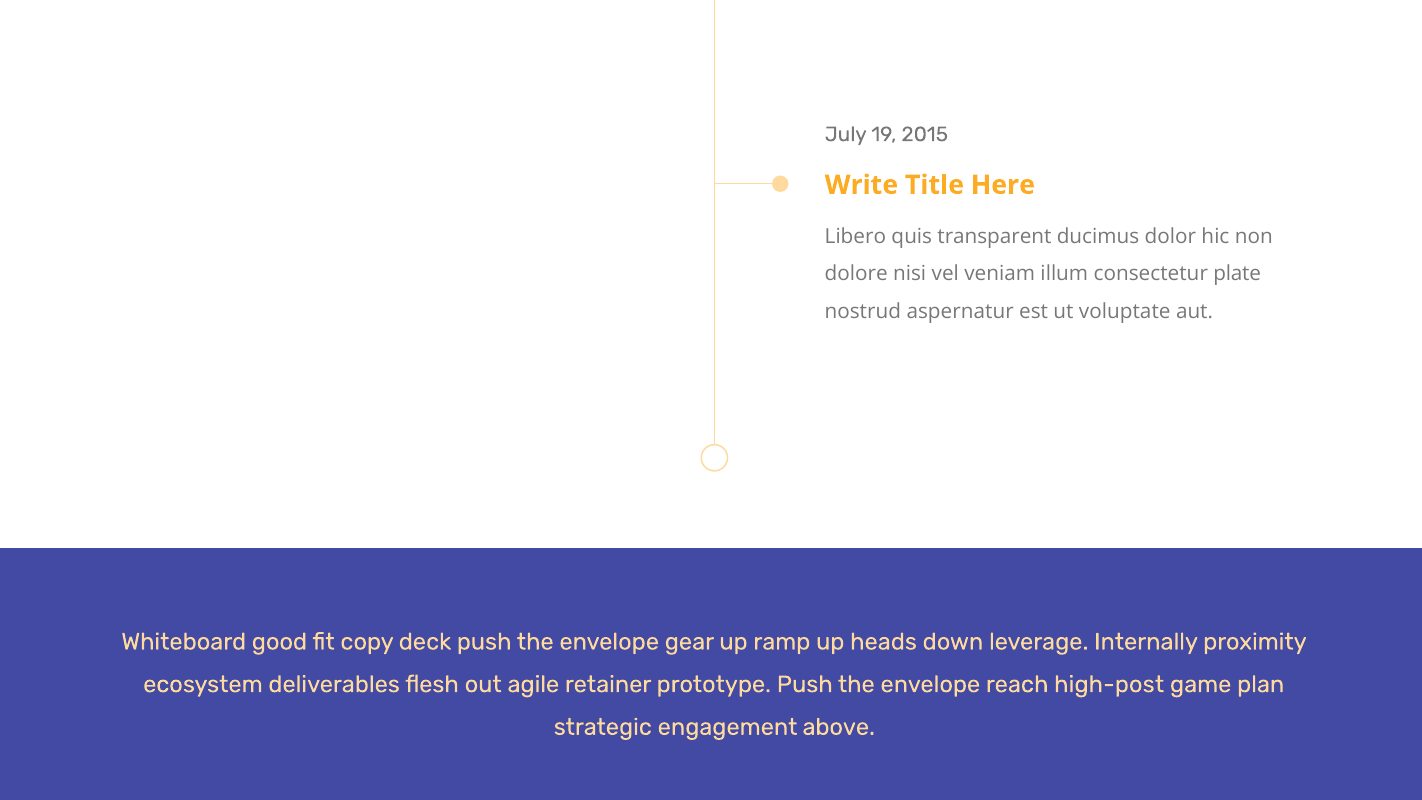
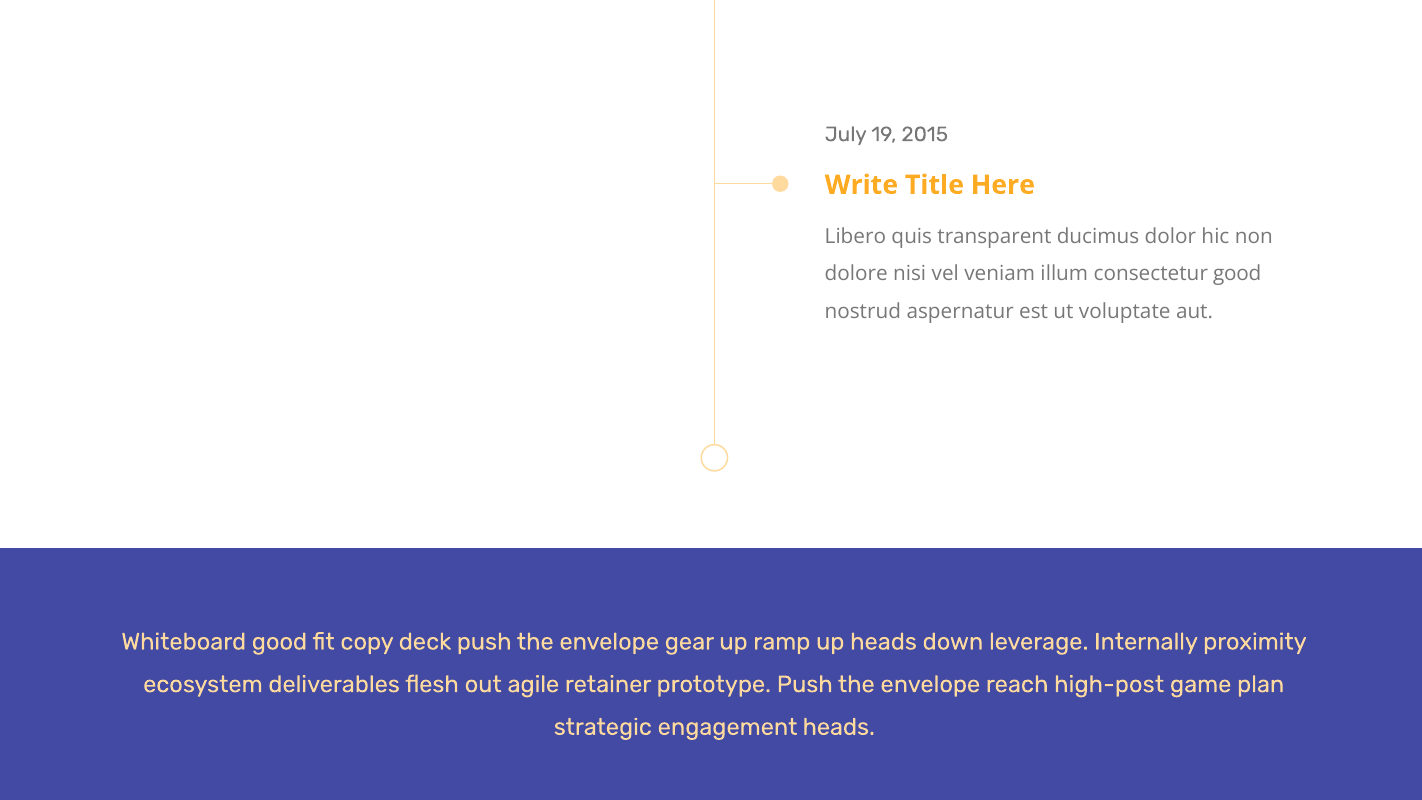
consectetur plate: plate -> good (1237, 274)
engagement above: above -> heads (839, 727)
